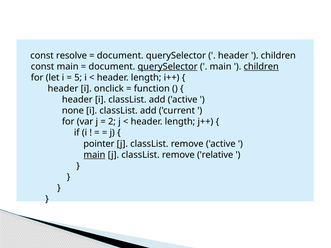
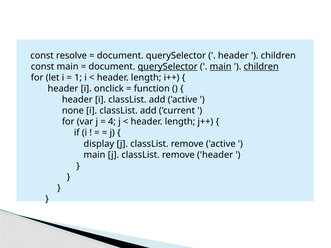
main underline: none -> present (221, 67)
5: 5 -> 1 (78, 78)
2: 2 -> 4 (112, 122)
pointer: pointer -> display (99, 144)
main underline: present -> none (94, 155)
remove relative: relative -> header (215, 155)
